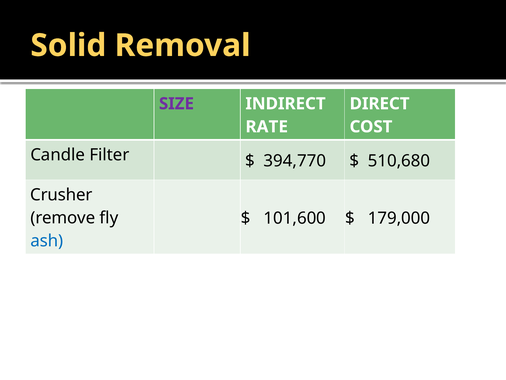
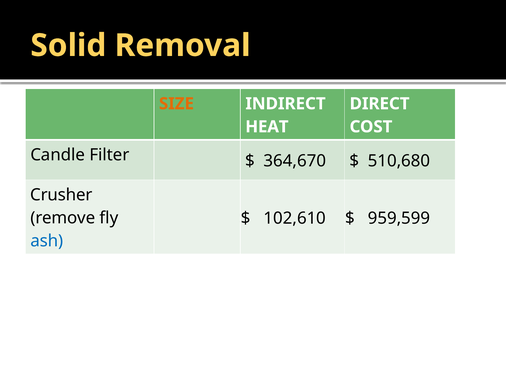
SIZE colour: purple -> orange (176, 104)
RATE: RATE -> HEAT (267, 127)
394,770: 394,770 -> 364,670 (295, 161)
101,600: 101,600 -> 102,610 (295, 218)
179,000: 179,000 -> 959,599 (399, 218)
